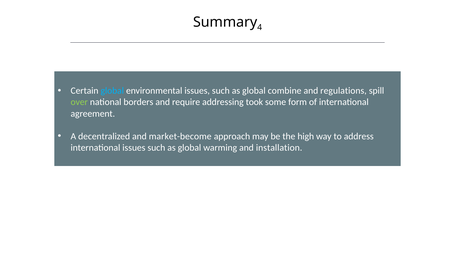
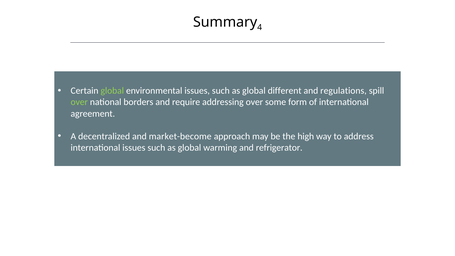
global colour: light blue -> light green (112, 91)
combine: combine -> different (285, 91)
addressing took: took -> over (254, 102)
installation: installation -> refrigerator (279, 148)
